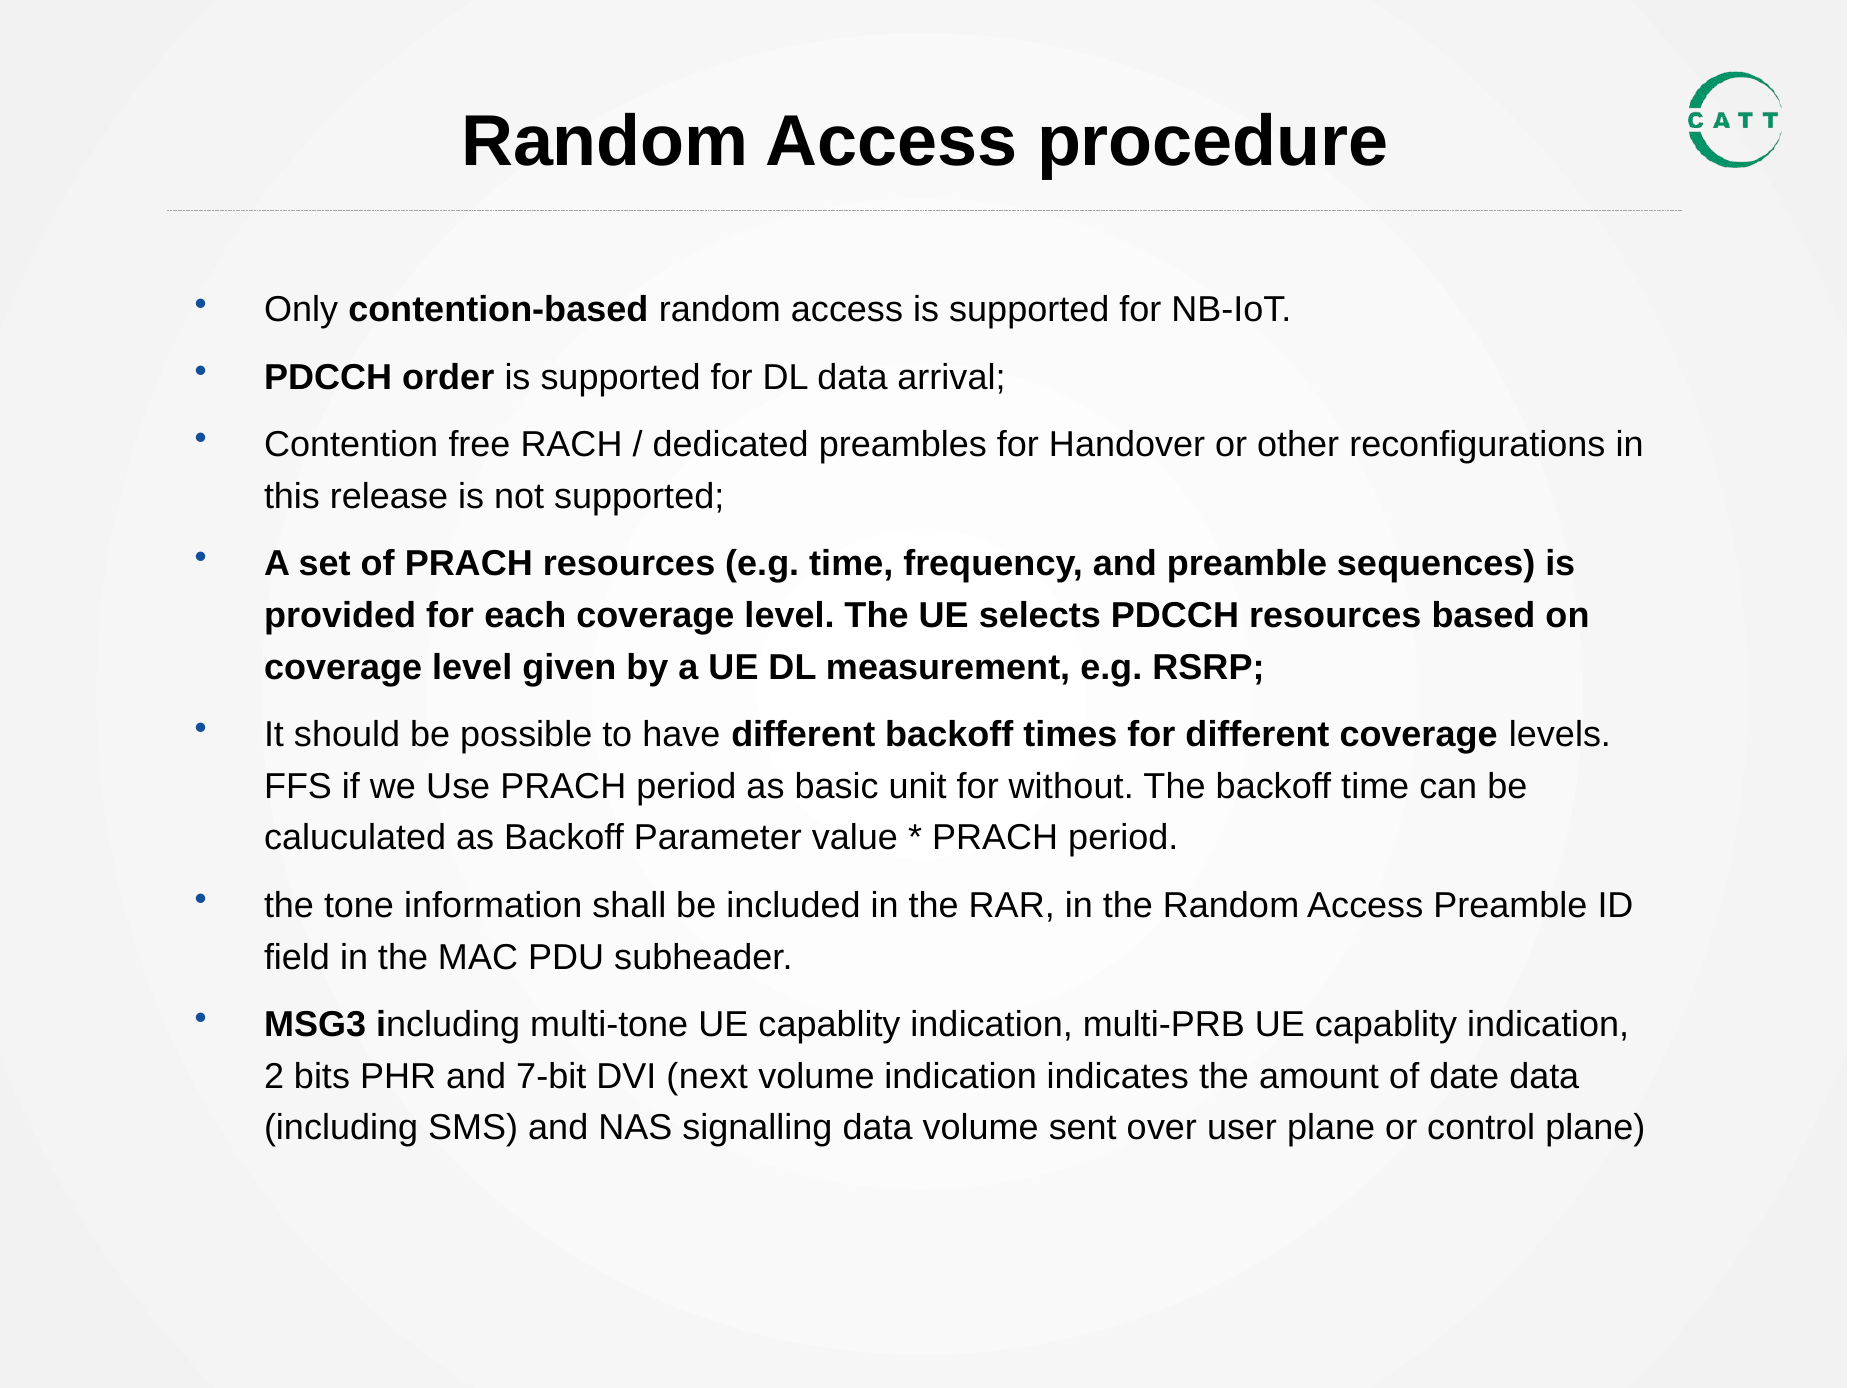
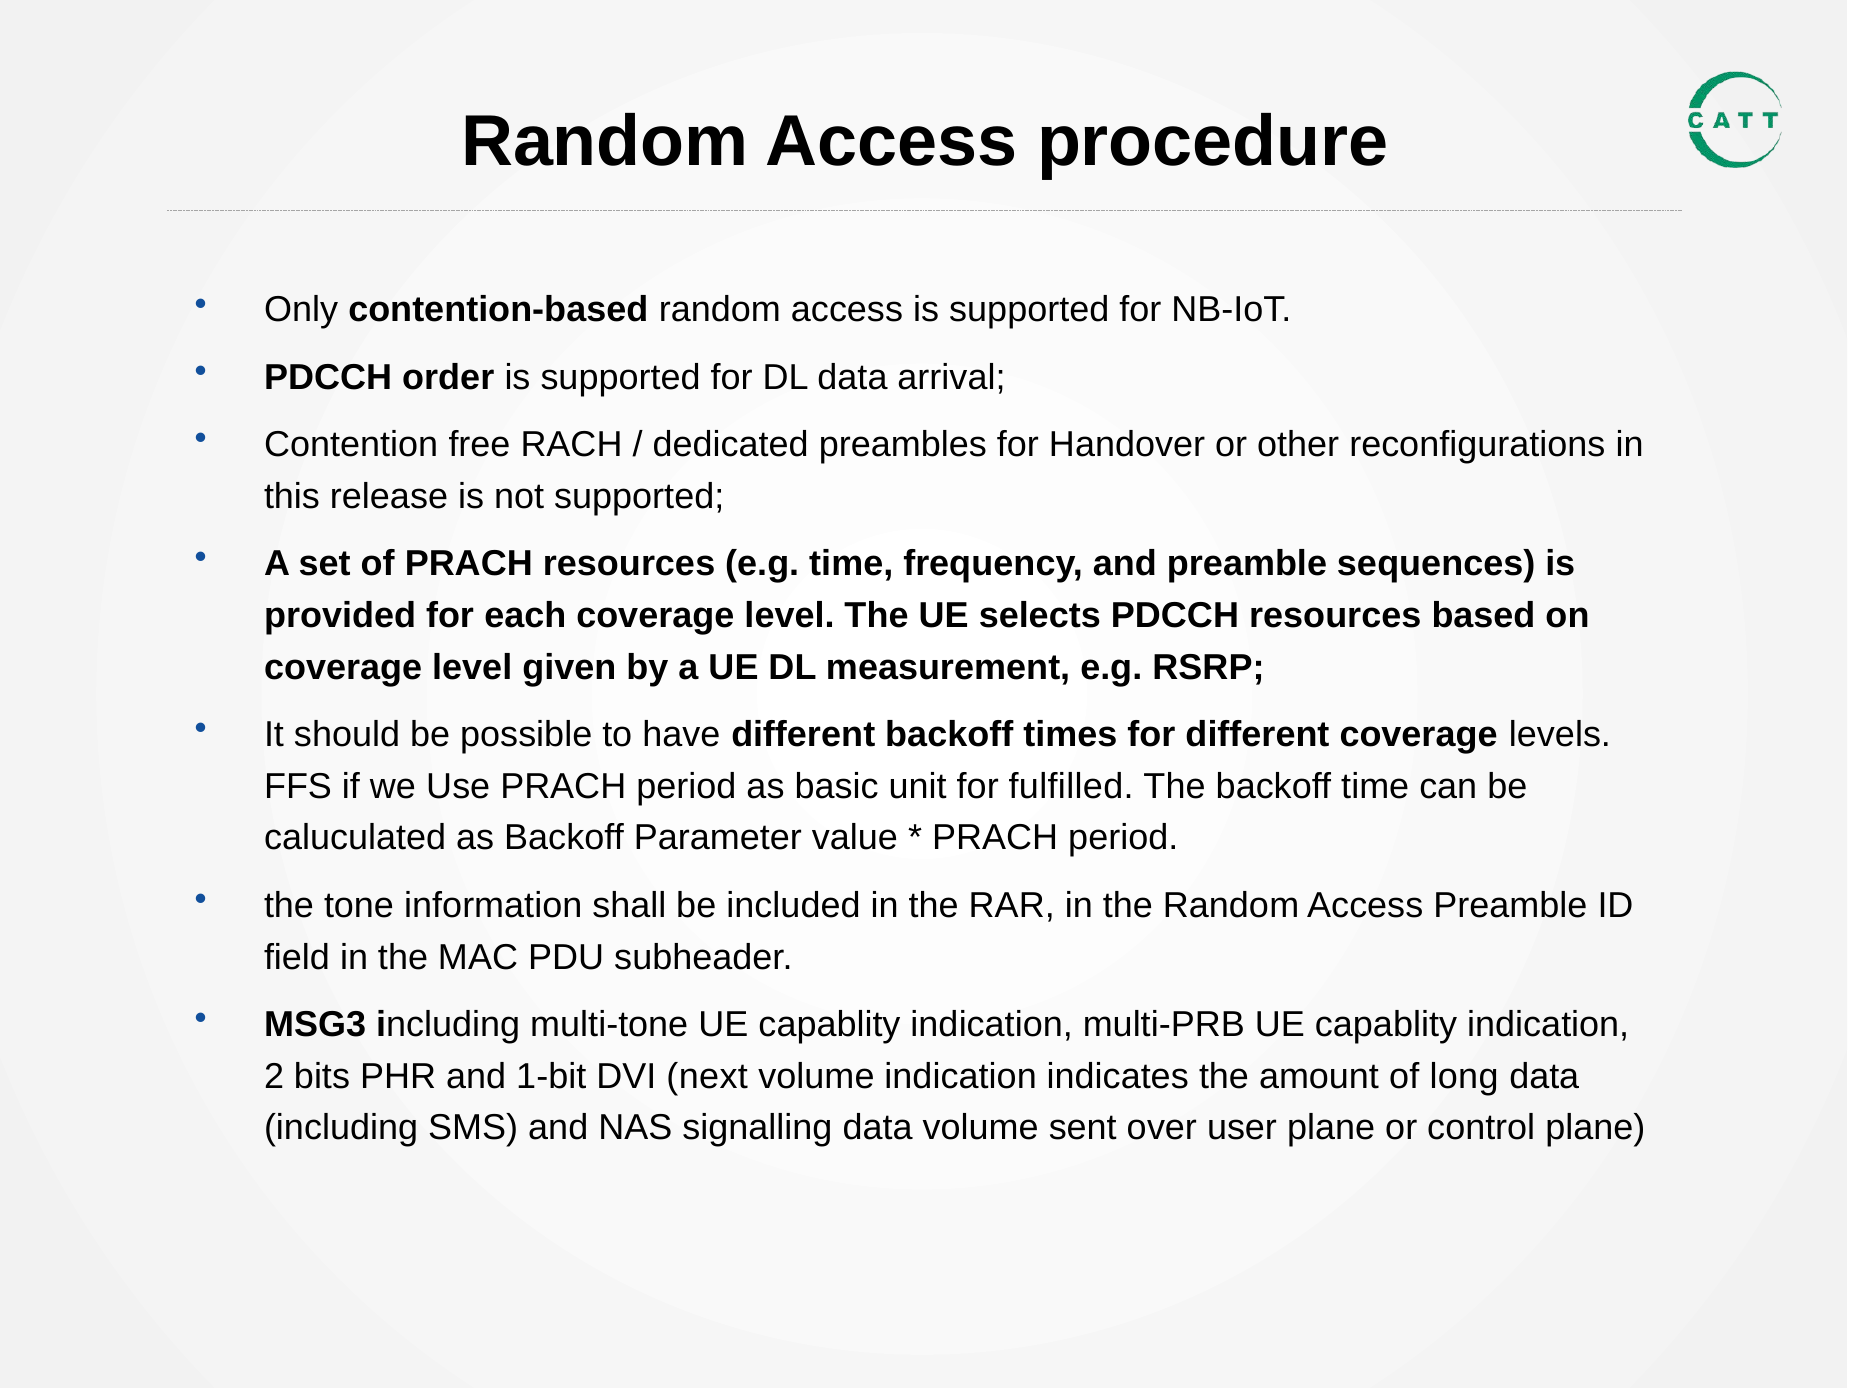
without: without -> fulfilled (1071, 786)
7-bit: 7-bit -> 1-bit (551, 1076)
date: date -> long (1464, 1076)
